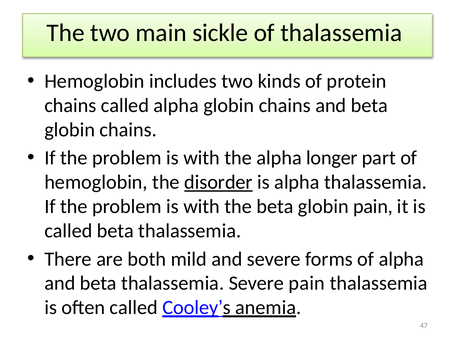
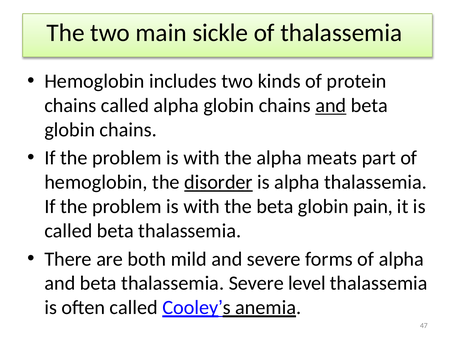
and underline: none -> present (331, 105)
longer: longer -> meats (332, 158)
Severe pain: pain -> level (307, 284)
